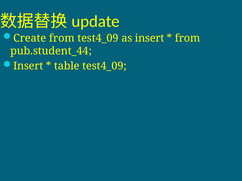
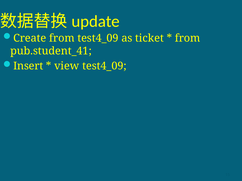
as insert: insert -> ticket (149, 38)
pub.student_44: pub.student_44 -> pub.student_41 (51, 51)
table: table -> view (67, 66)
